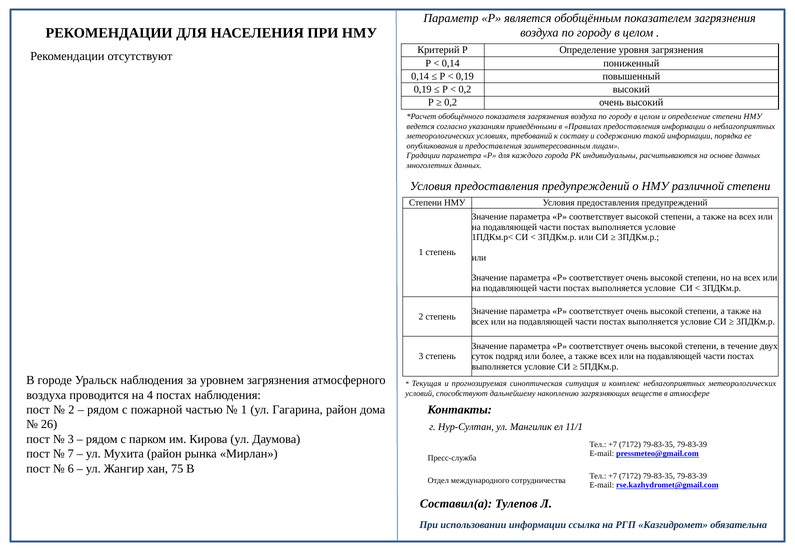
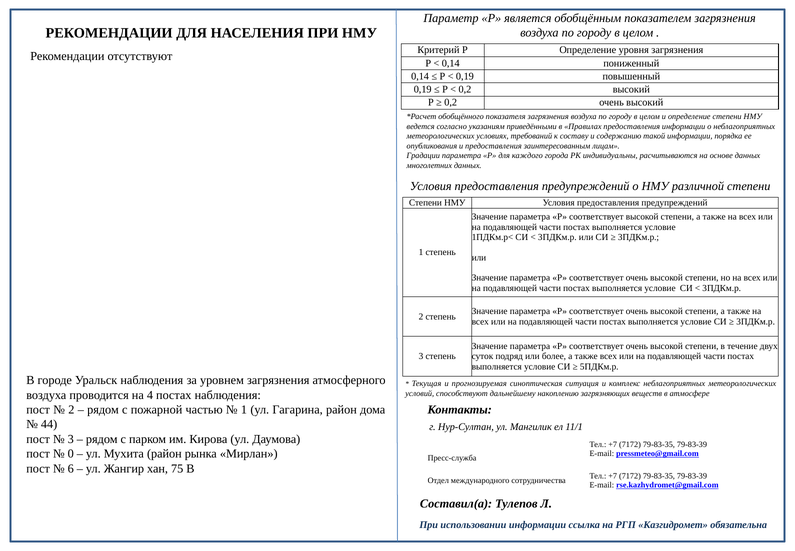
26: 26 -> 44 (49, 424)
7: 7 -> 0 (71, 453)
